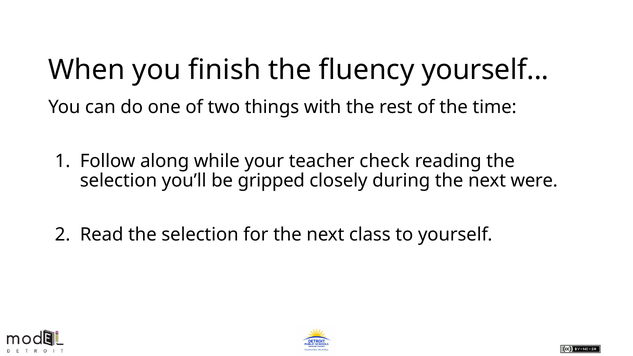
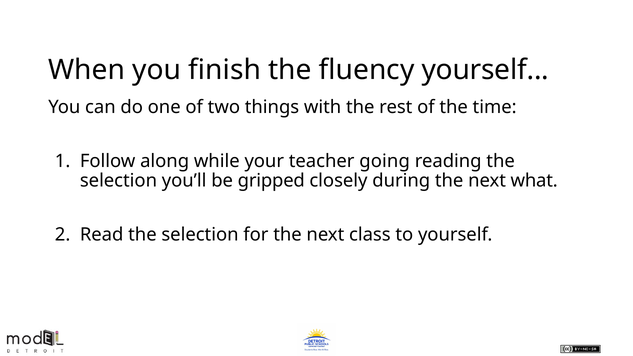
check: check -> going (385, 161)
were: were -> what (534, 181)
